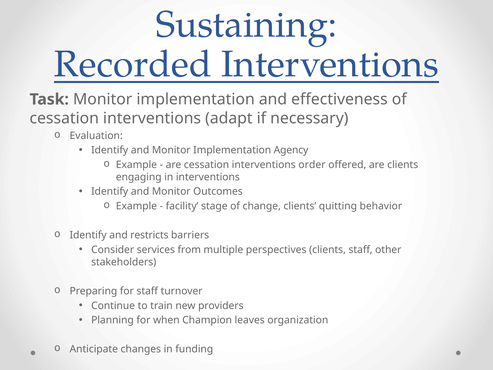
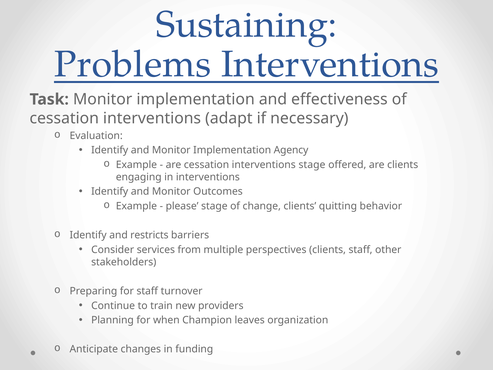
Recorded: Recorded -> Problems (133, 64)
interventions order: order -> stage (312, 165)
facility: facility -> please (182, 206)
